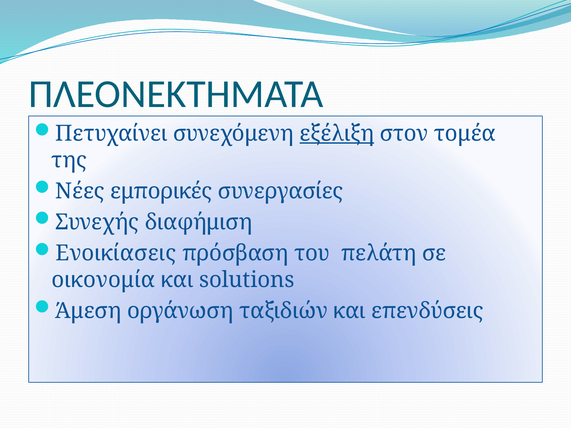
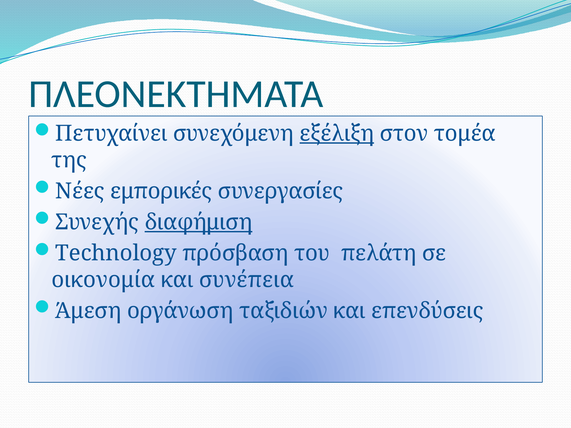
διαφήμιση underline: none -> present (199, 222)
Ενοικίασεις: Ενοικίασεις -> Technology (116, 253)
solutions: solutions -> συνέπεια (247, 280)
